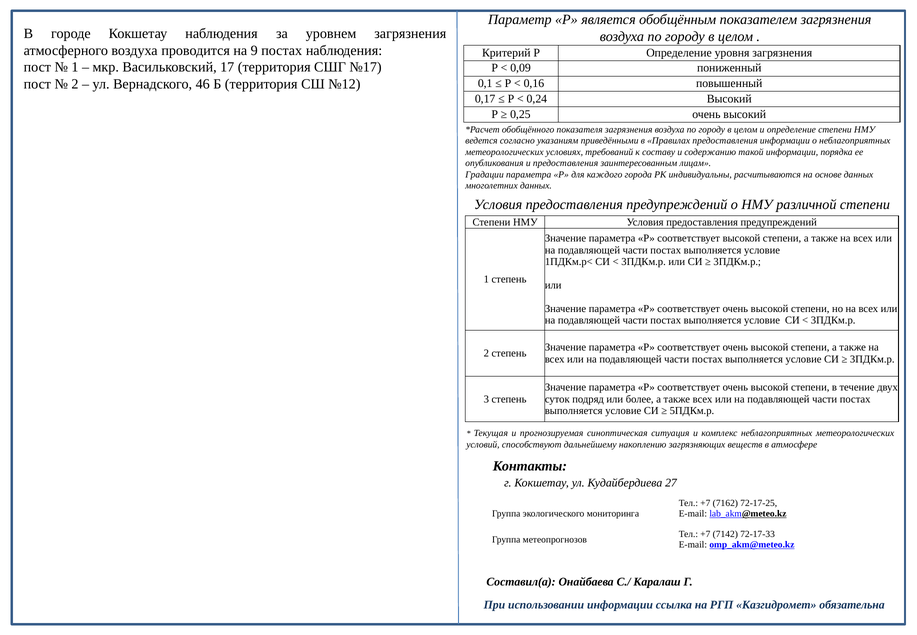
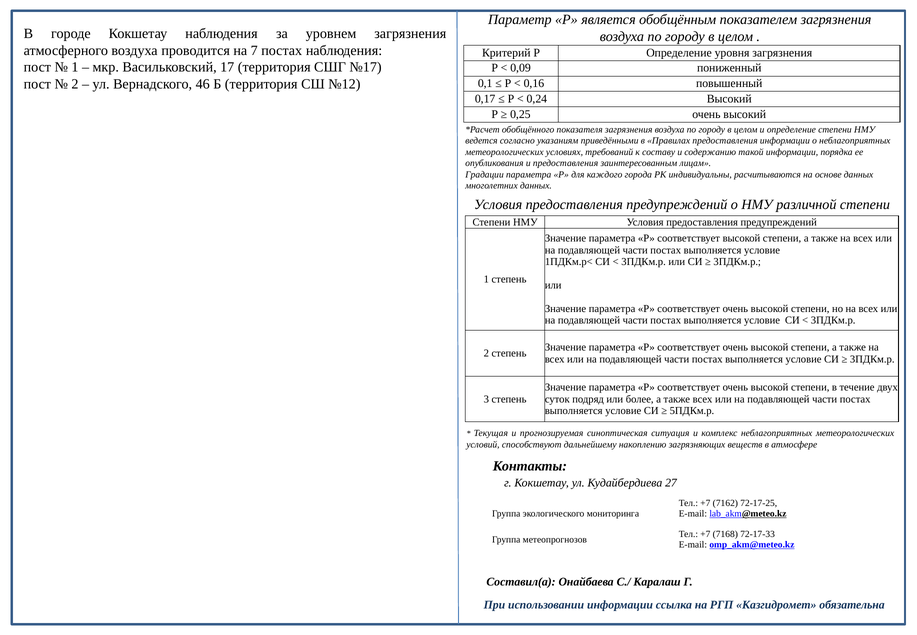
9: 9 -> 7 (254, 50)
7142: 7142 -> 7168 (725, 534)
